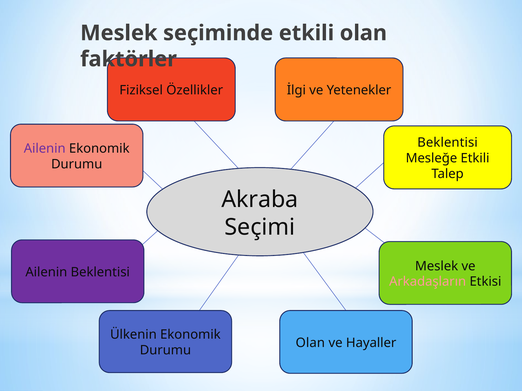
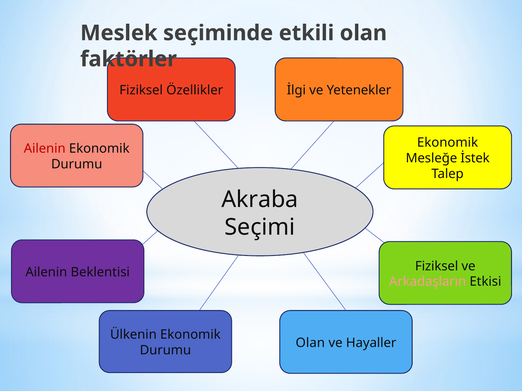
Beklentisi: Beklentisi -> Ekonomik (448, 143)
Ailenin colour: purple -> red (45, 149)
Mesleğe Etkili: Etkili -> İstek (475, 159)
Meslek: Meslek -> Fiziksel (437, 266)
